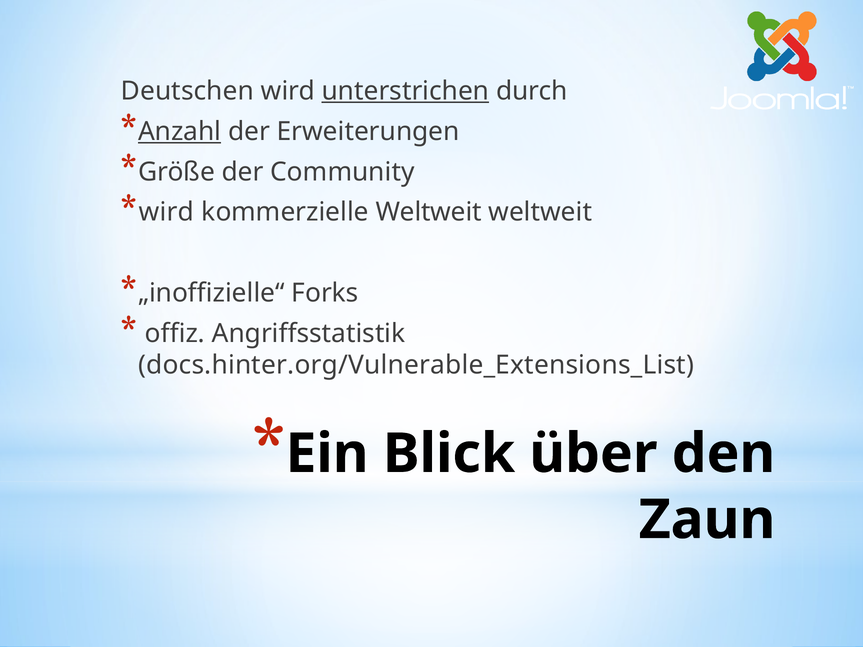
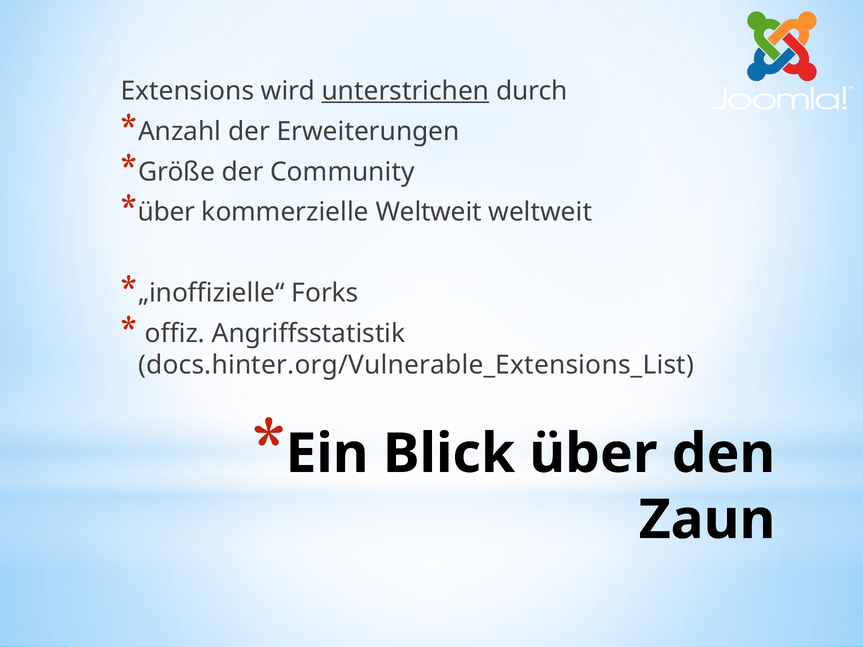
Deutschen: Deutschen -> Extensions (187, 91)
Anzahl underline: present -> none (180, 131)
wird: wird -> über (166, 212)
